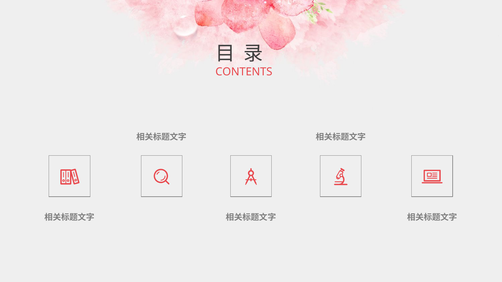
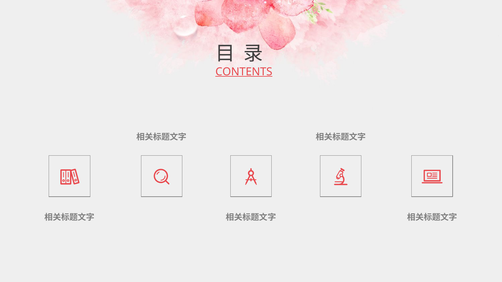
CONTENTS underline: none -> present (244, 72)
